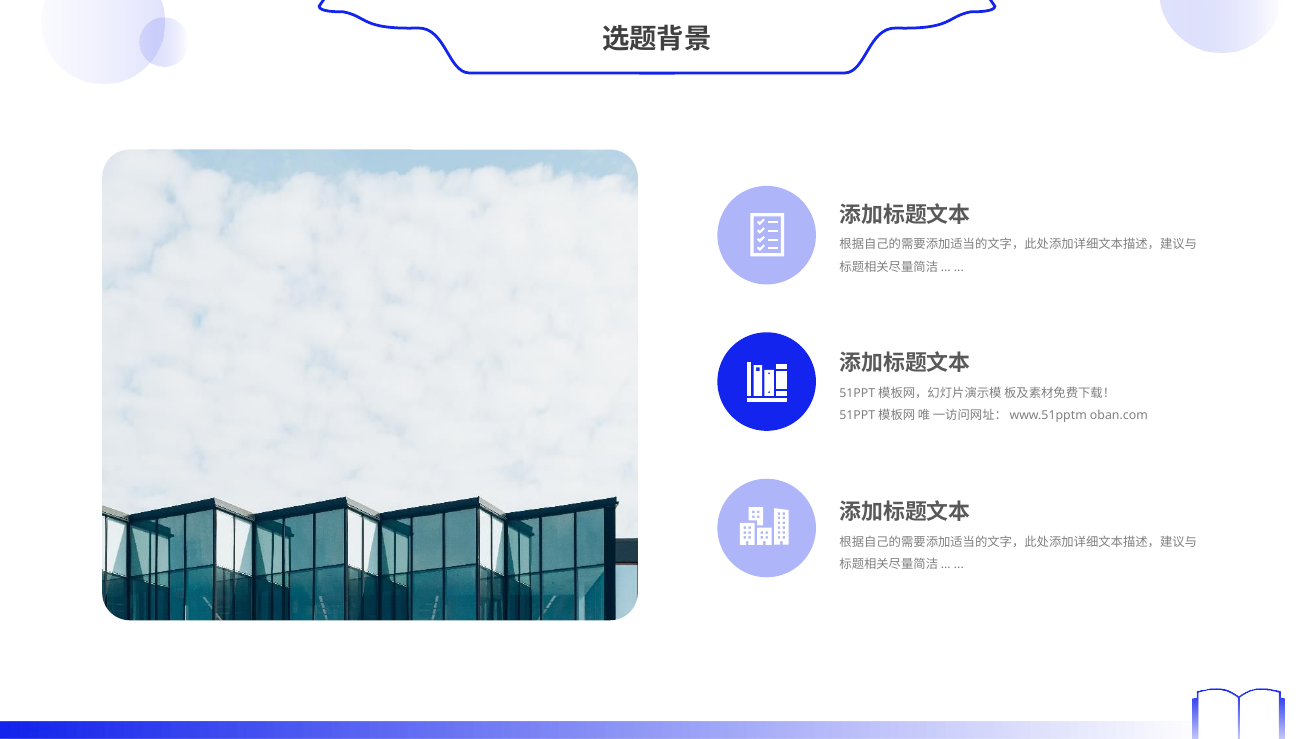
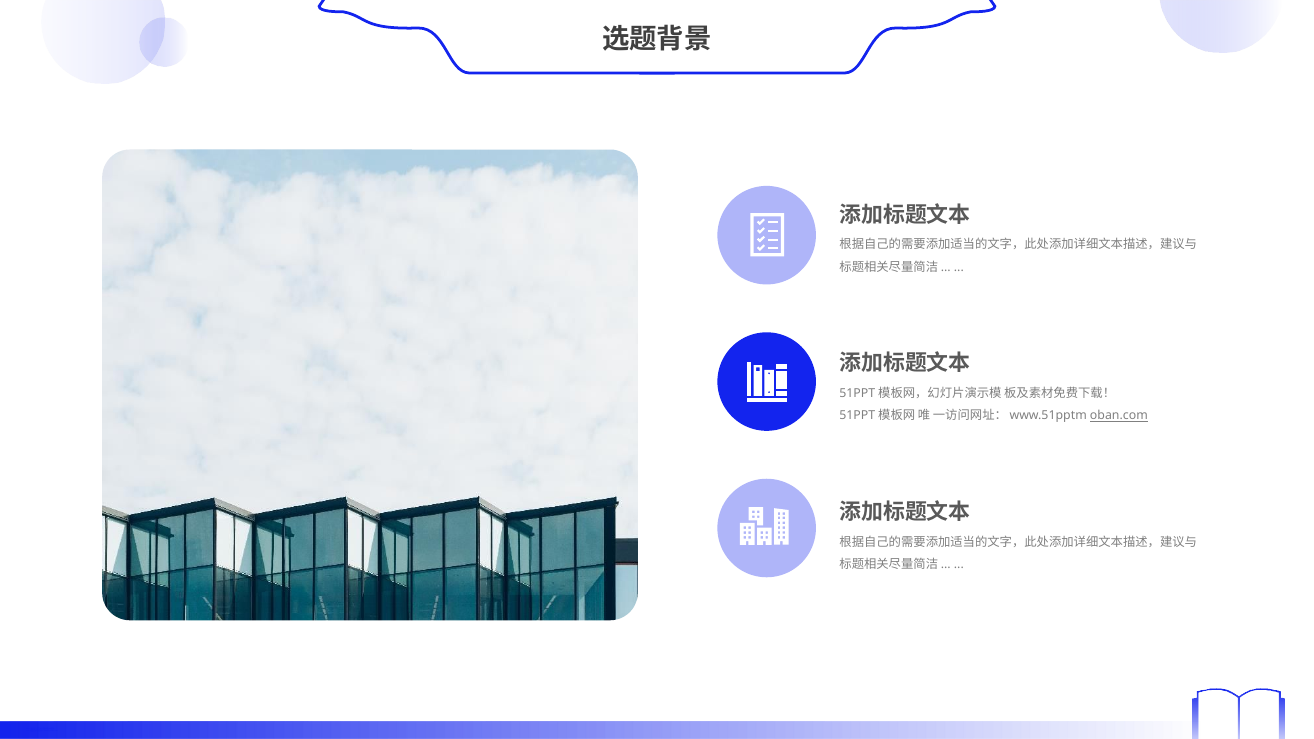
oban.com underline: none -> present (1119, 416)
